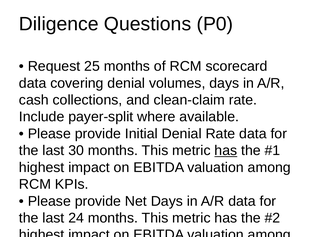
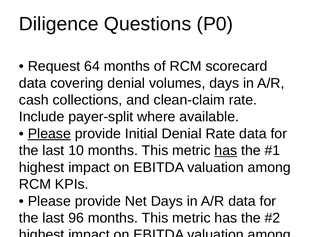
25: 25 -> 64 (92, 66)
Please underline: none -> present (49, 134)
30: 30 -> 10 (76, 151)
24: 24 -> 96 (76, 219)
